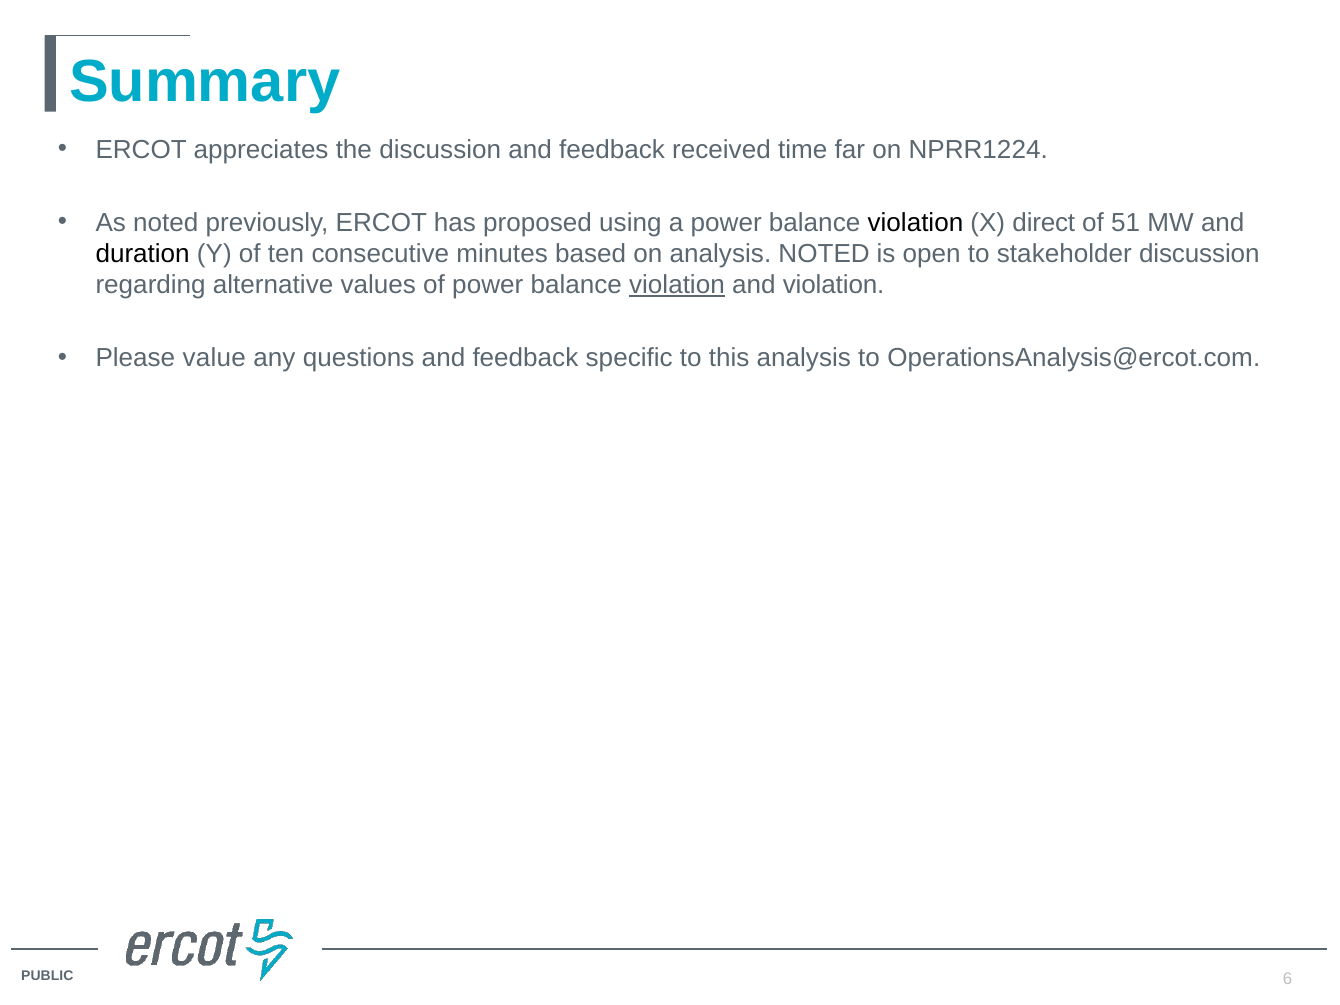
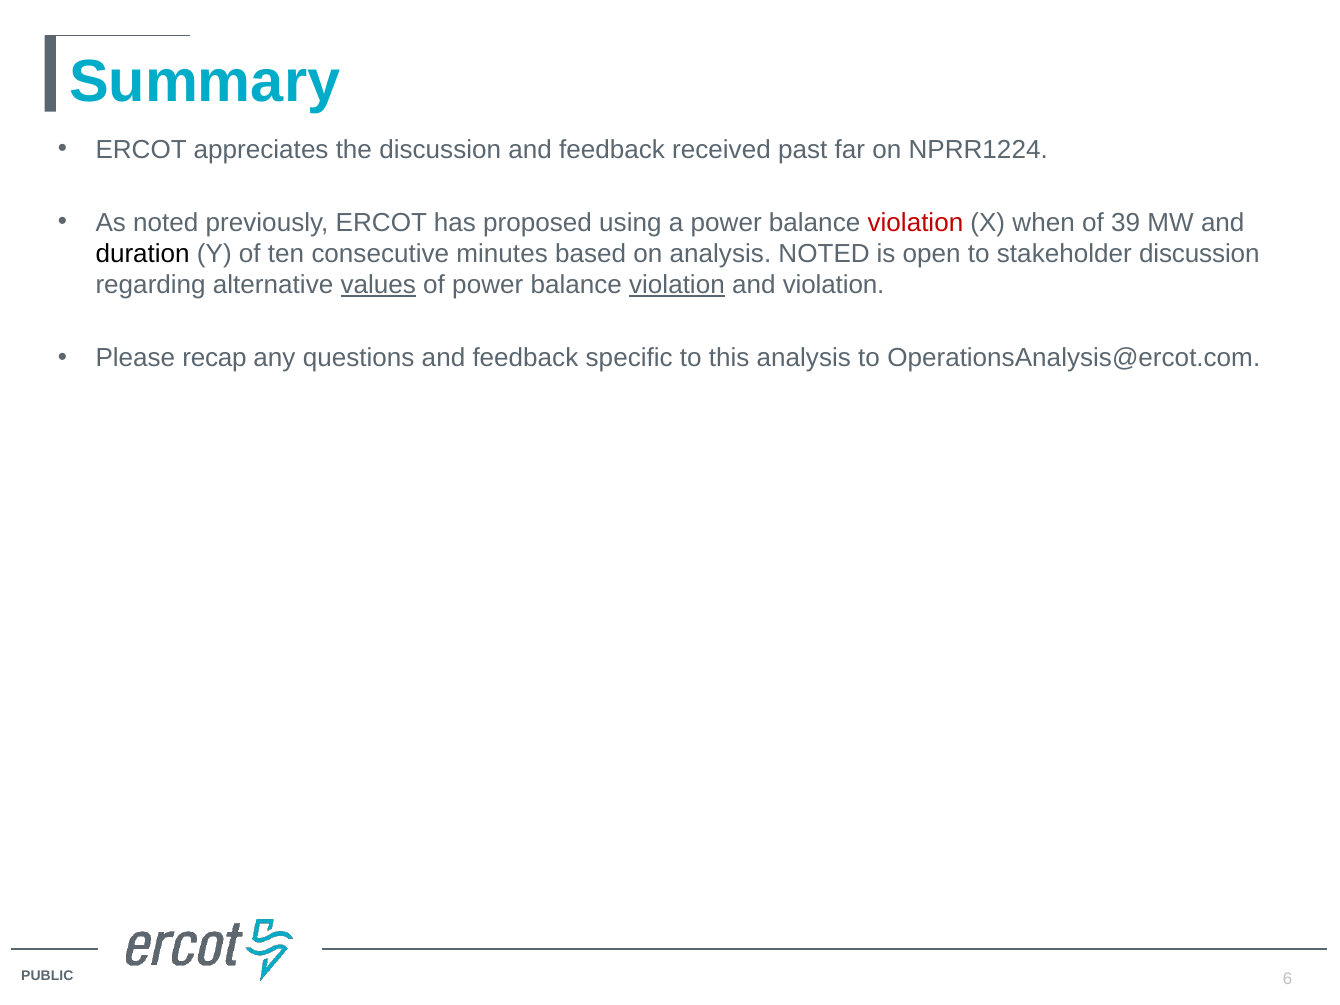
time: time -> past (803, 149)
violation colour: black -> red (915, 222)
direct: direct -> when (1044, 222)
51: 51 -> 39 (1126, 222)
values underline: none -> present (378, 285)
value: value -> recap (214, 358)
